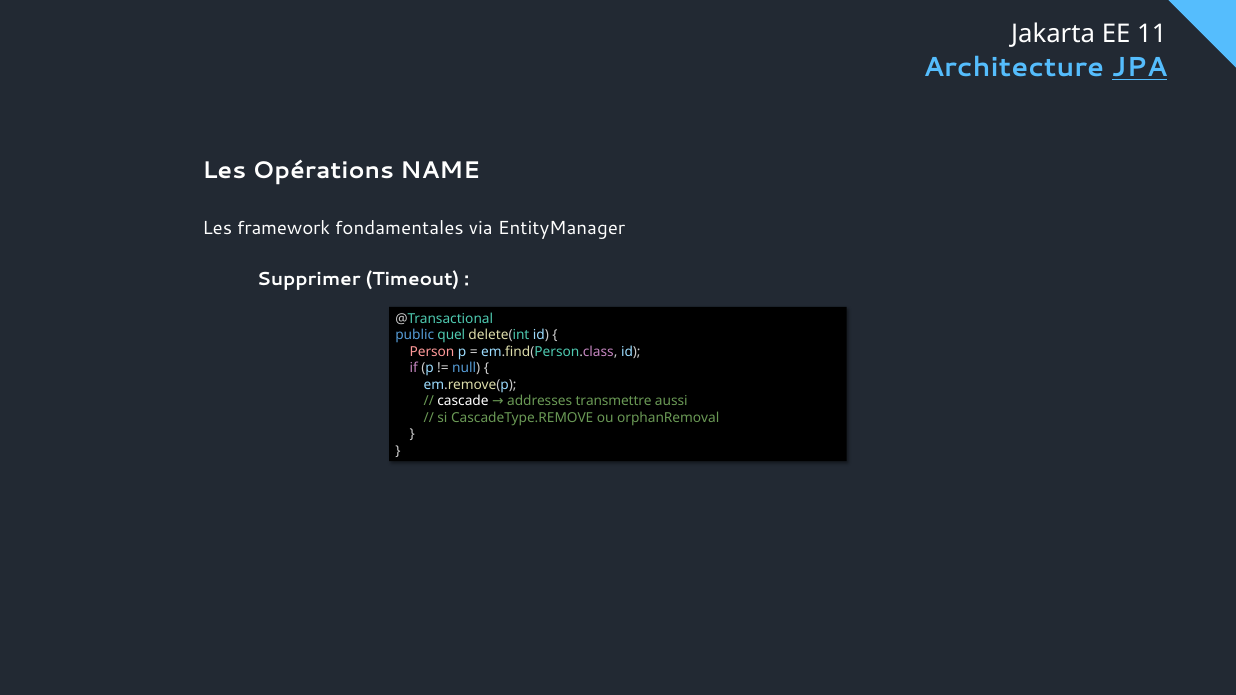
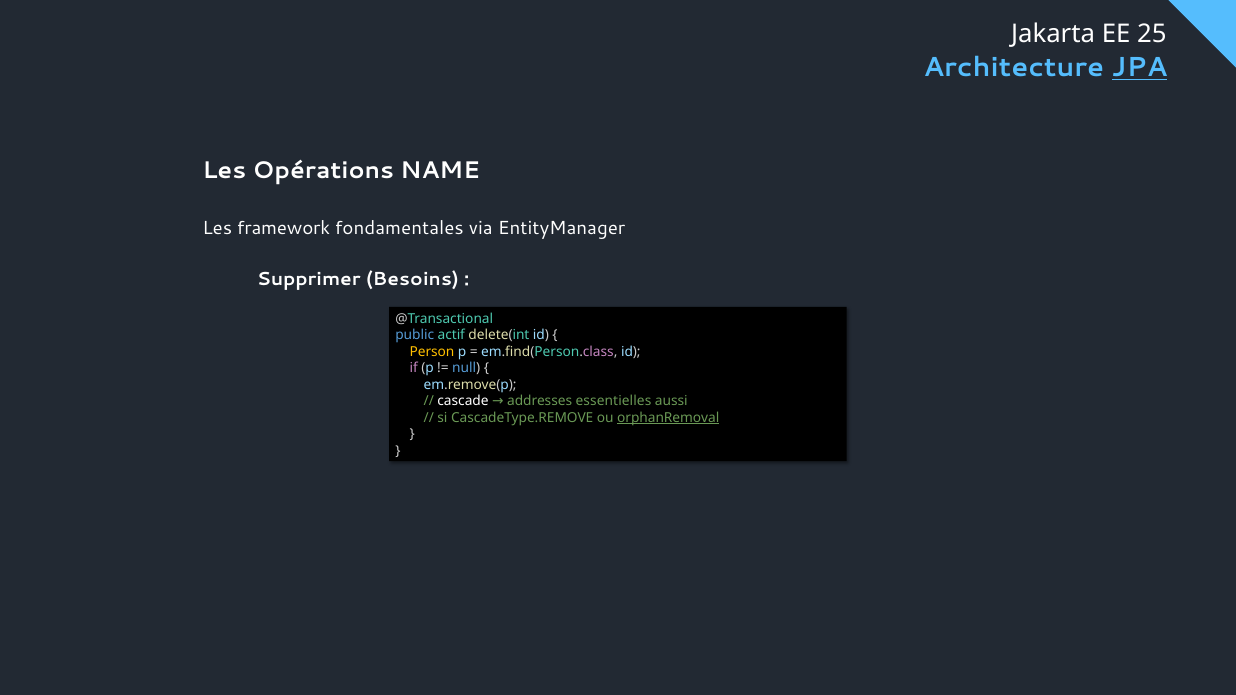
11: 11 -> 25 (1152, 34)
Timeout: Timeout -> Besoins (412, 280)
quel: quel -> actif (451, 336)
Person colour: pink -> yellow (432, 352)
transmettre: transmettre -> essentielles (614, 402)
orphanRemoval underline: none -> present (668, 418)
